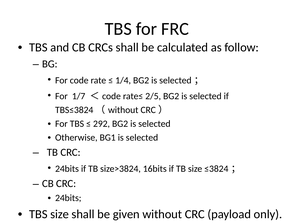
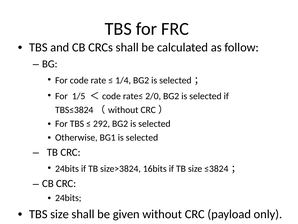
1/7: 1/7 -> 1/5 (79, 96)
2/5: 2/5 -> 2/0 (153, 96)
